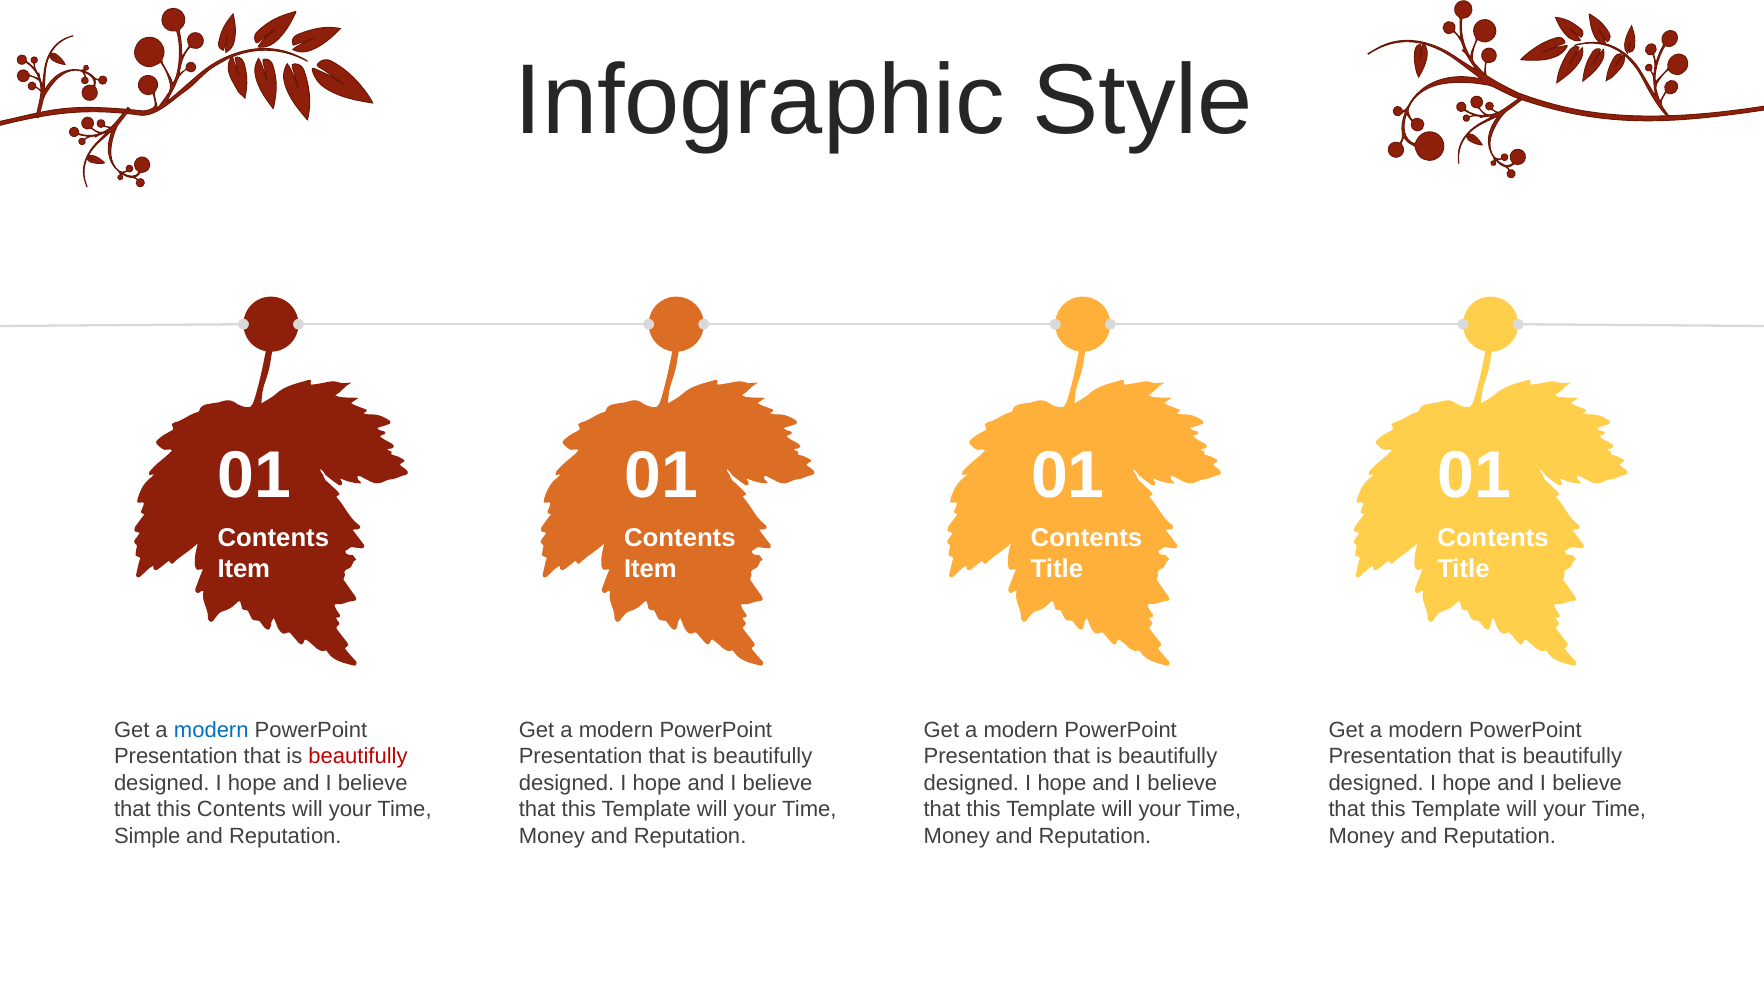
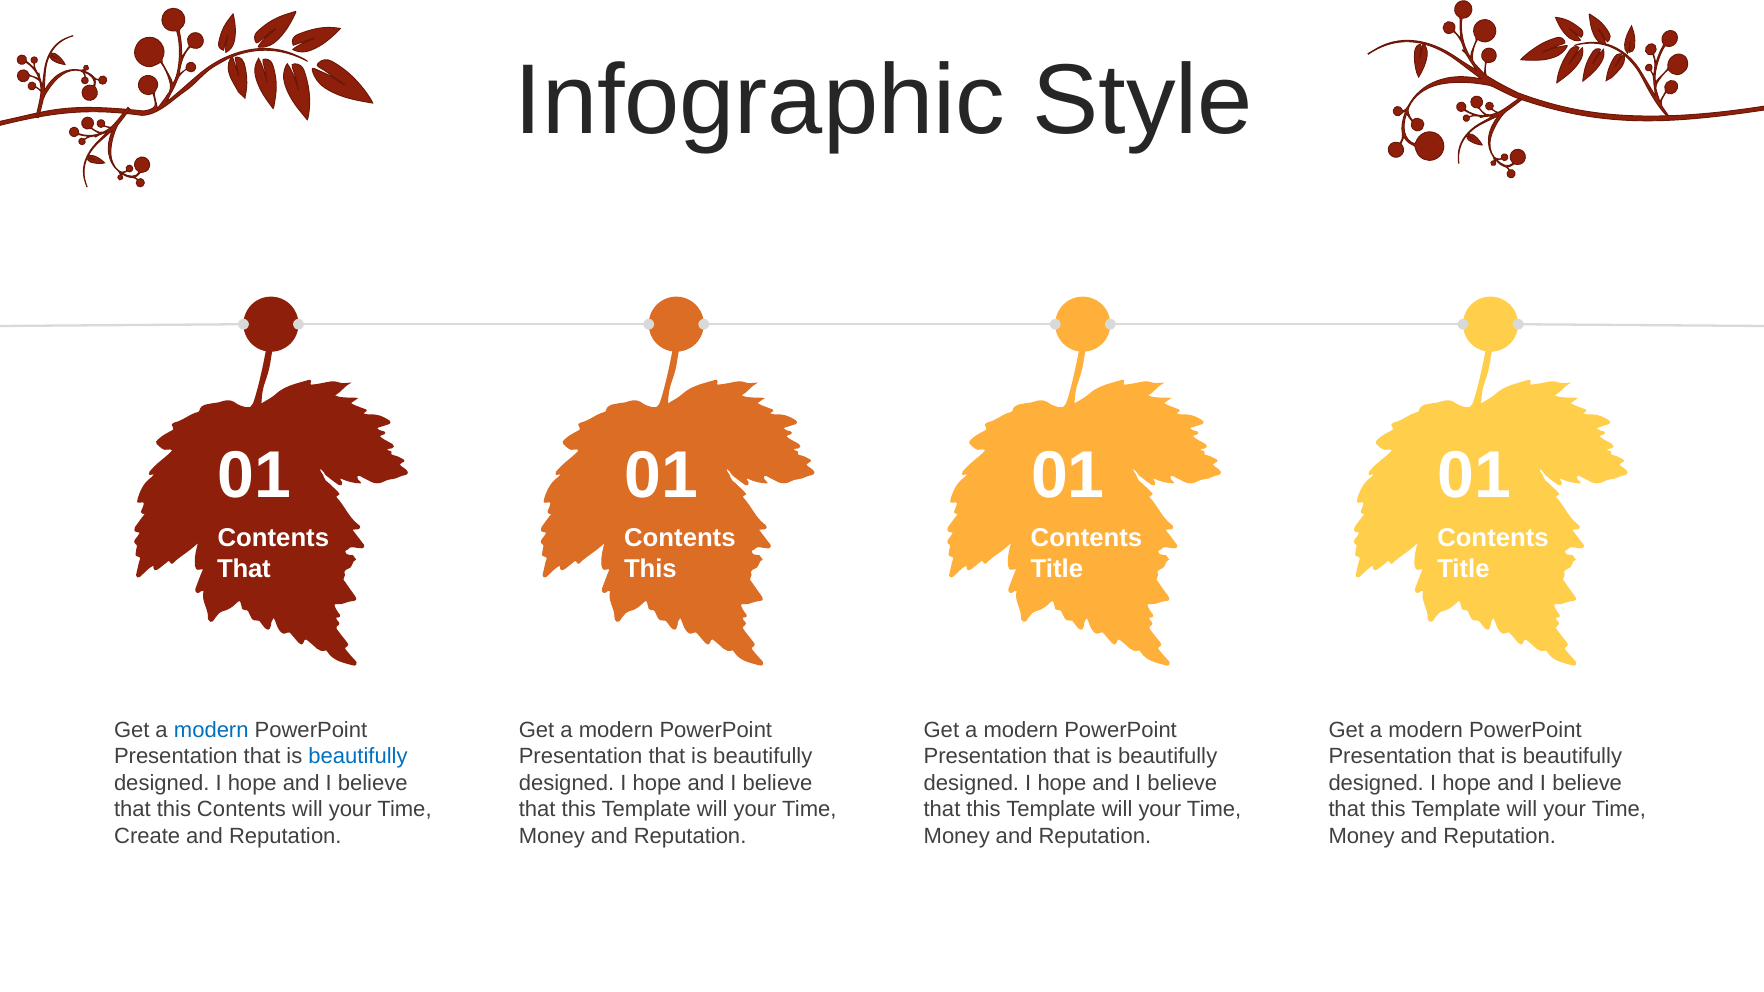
Item: Item -> That (244, 569)
Item: Item -> This (650, 569)
beautifully colour: red -> blue (358, 757)
Simple: Simple -> Create (147, 836)
